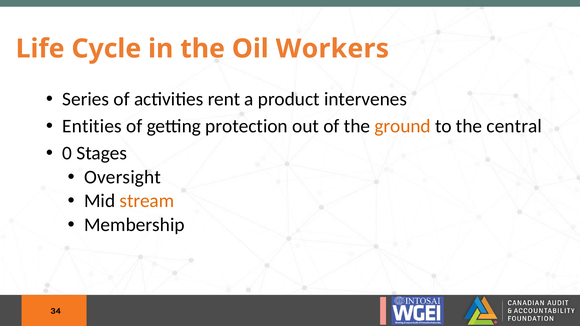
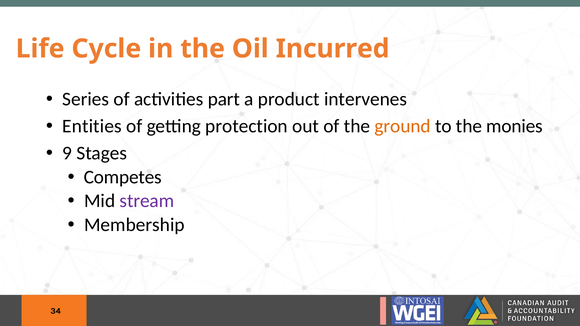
Workers: Workers -> Incurred (333, 49)
rent: rent -> part (224, 99)
central: central -> monies (515, 126)
0: 0 -> 9 (67, 153)
Oversight: Oversight -> Competes (123, 177)
stream colour: orange -> purple (147, 201)
